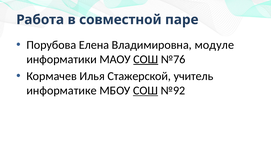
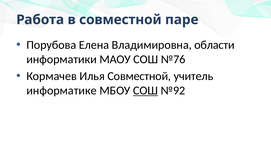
модуле: модуле -> области (214, 45)
СОШ underline: present -> none (146, 59)
Илья Стажерской: Стажерской -> Совместной (139, 76)
